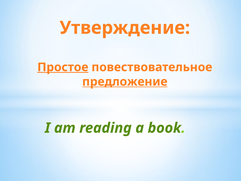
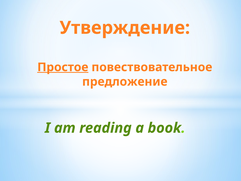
предложение underline: present -> none (125, 82)
